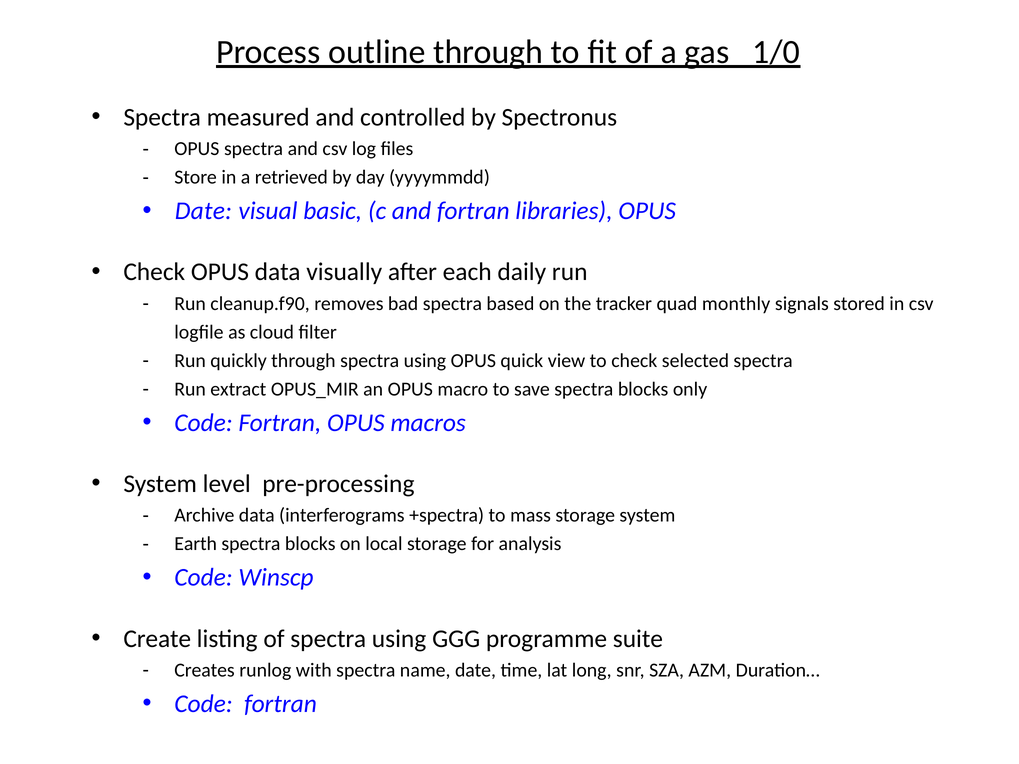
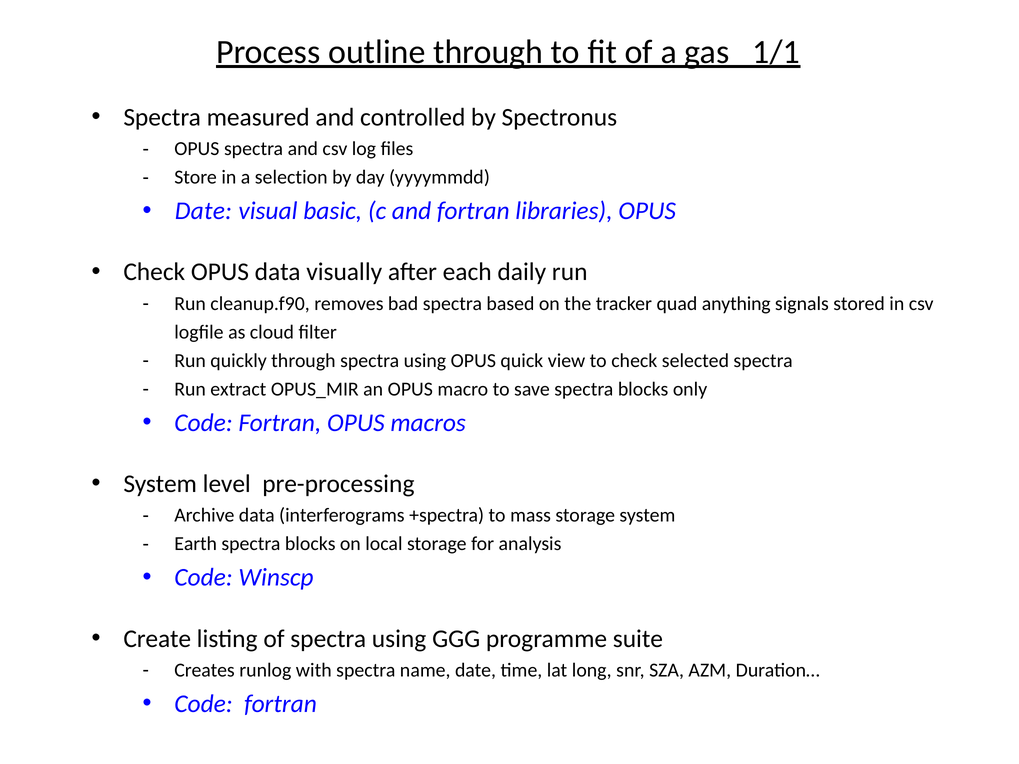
1/0: 1/0 -> 1/1 (776, 52)
retrieved: retrieved -> selection (291, 177)
monthly: monthly -> anything (736, 304)
